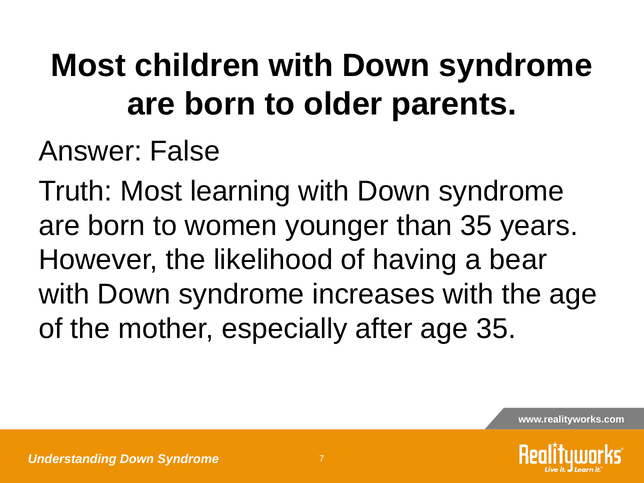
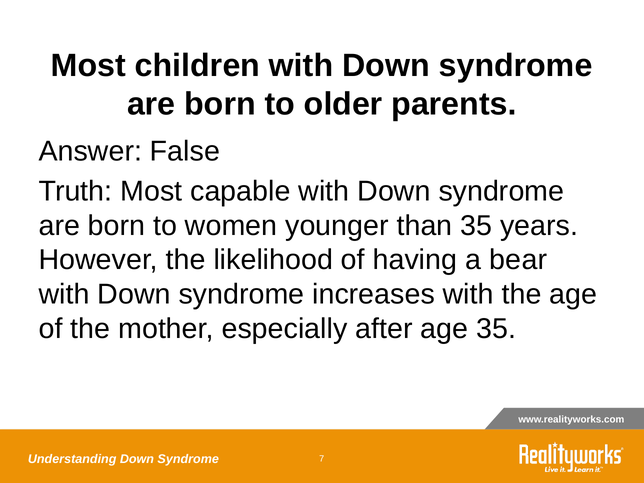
learning: learning -> capable (240, 191)
